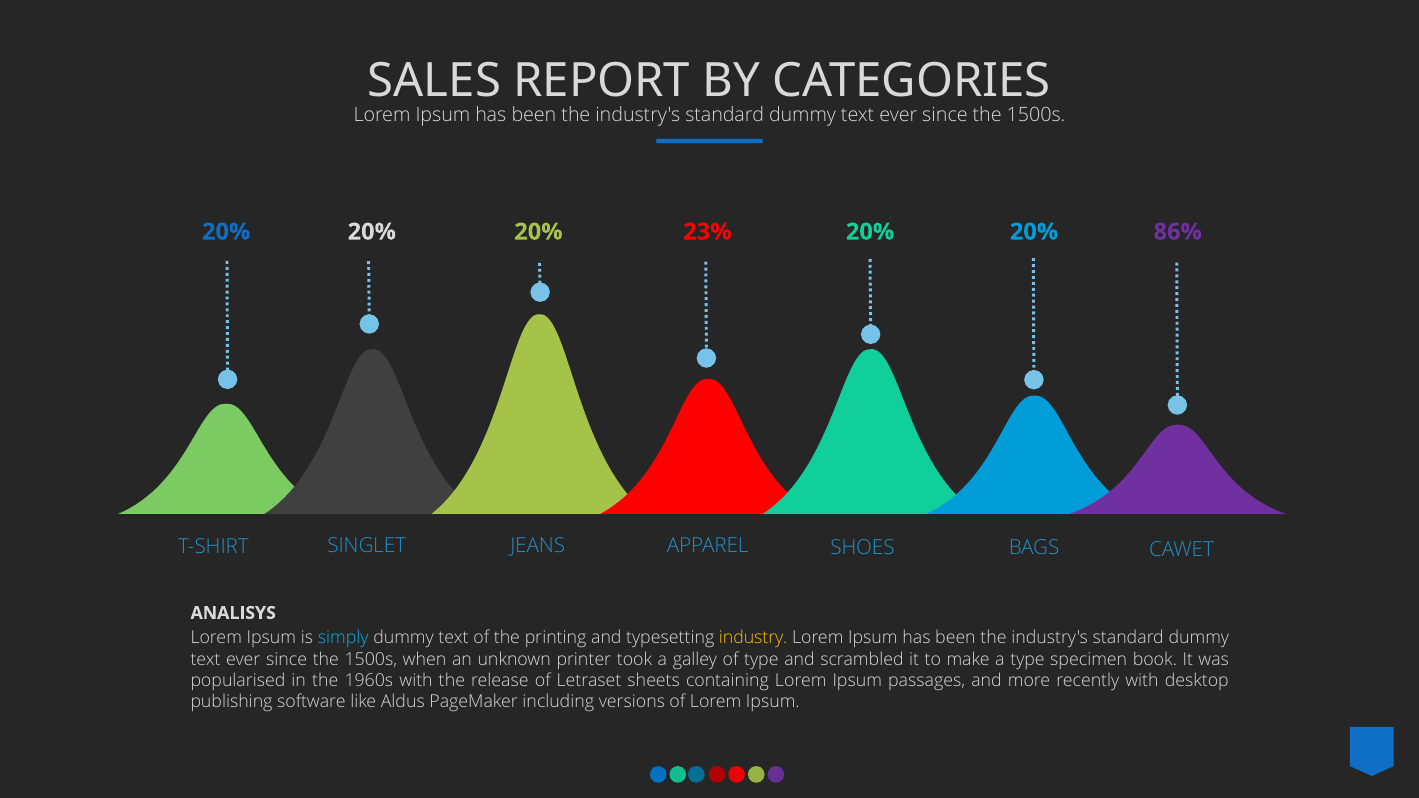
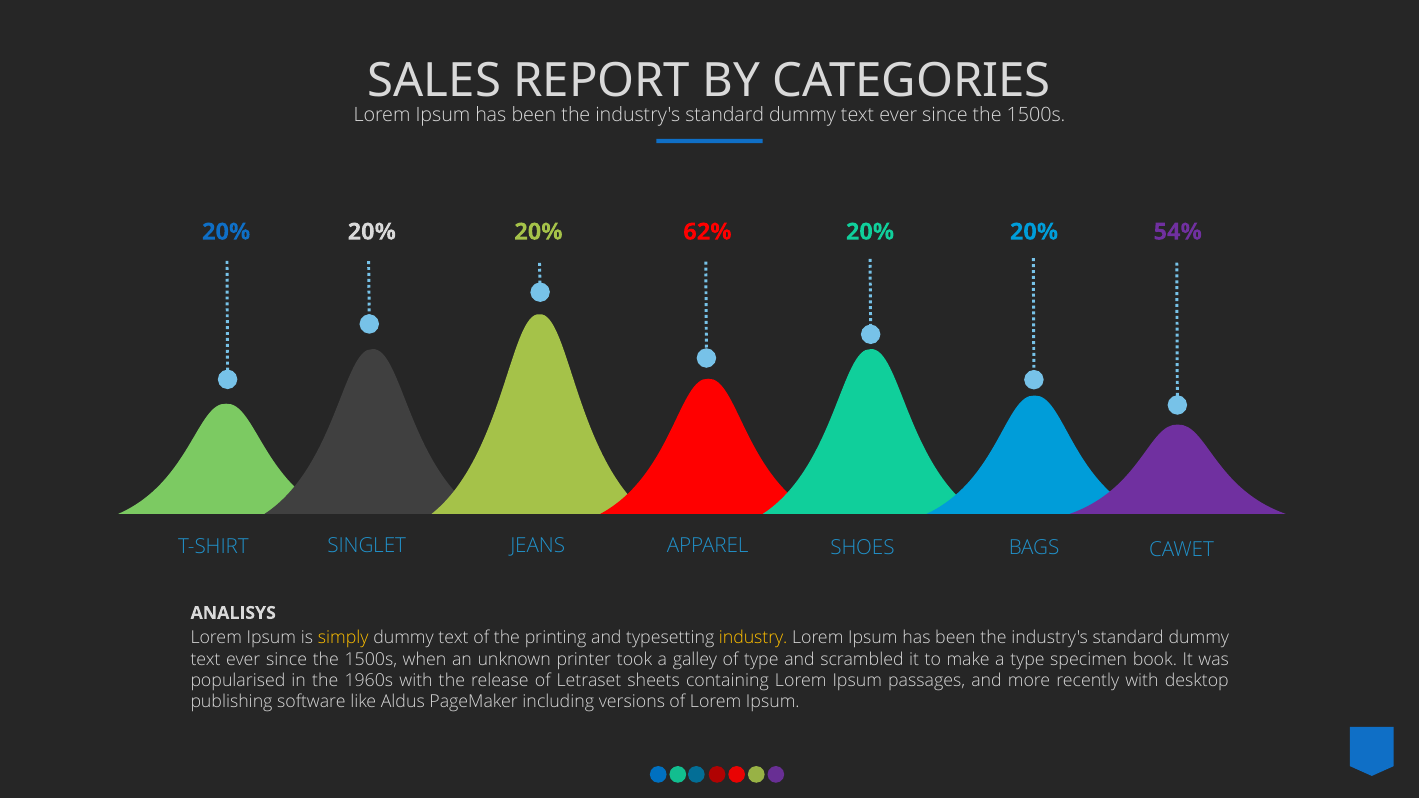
23%: 23% -> 62% (707, 232)
86%: 86% -> 54% (1178, 232)
simply colour: light blue -> yellow (343, 638)
